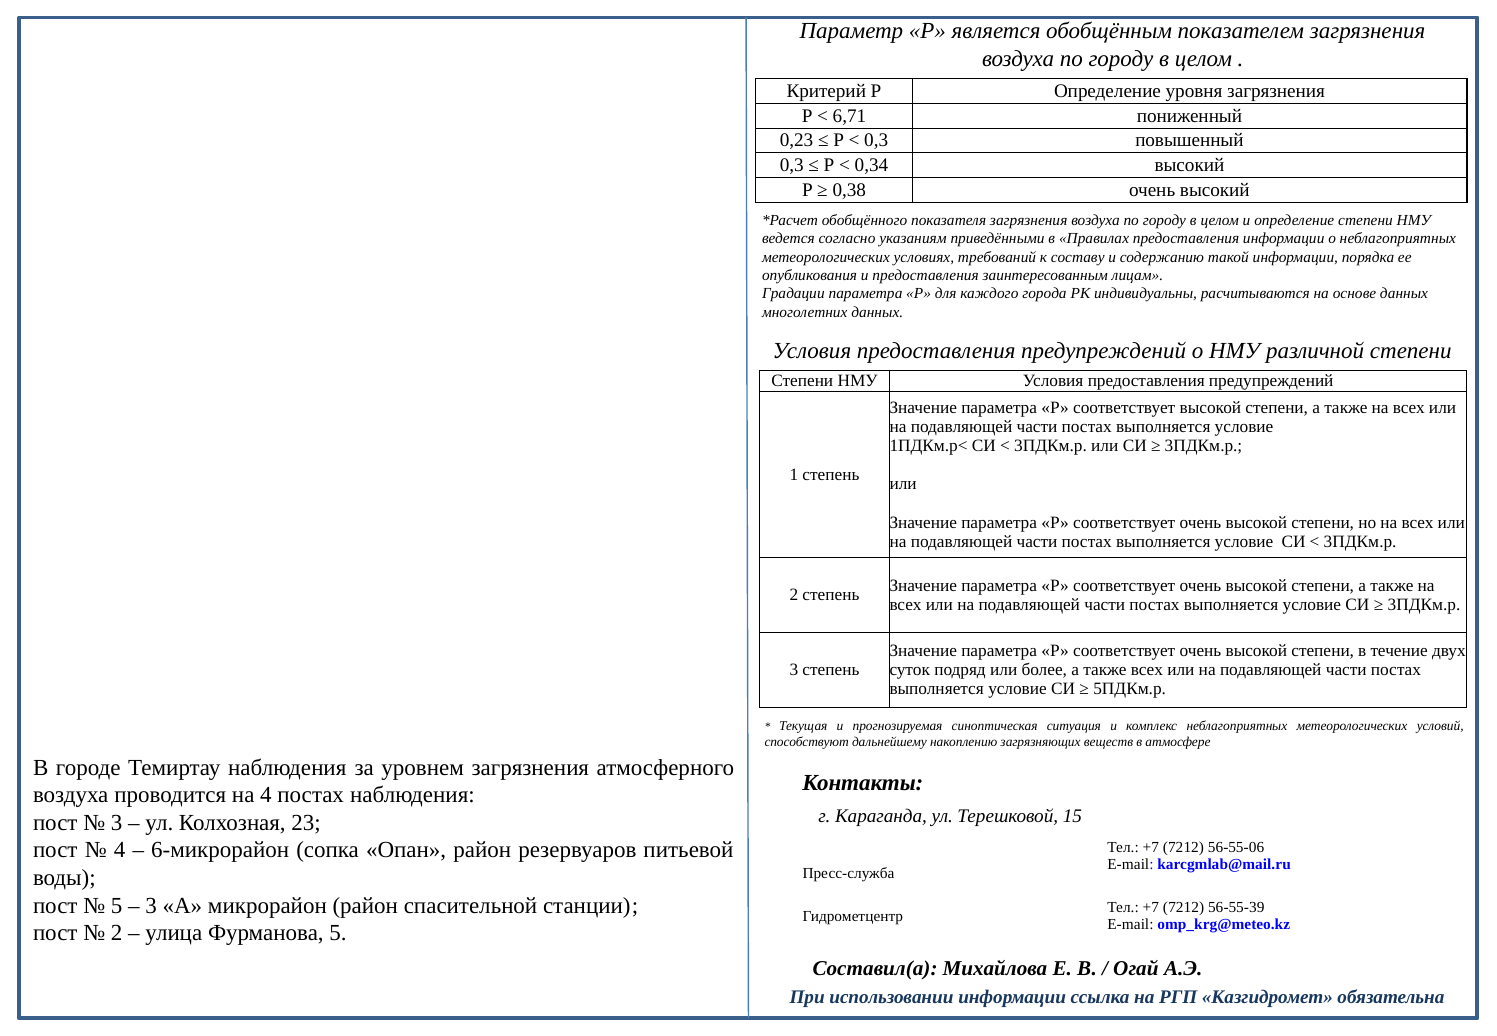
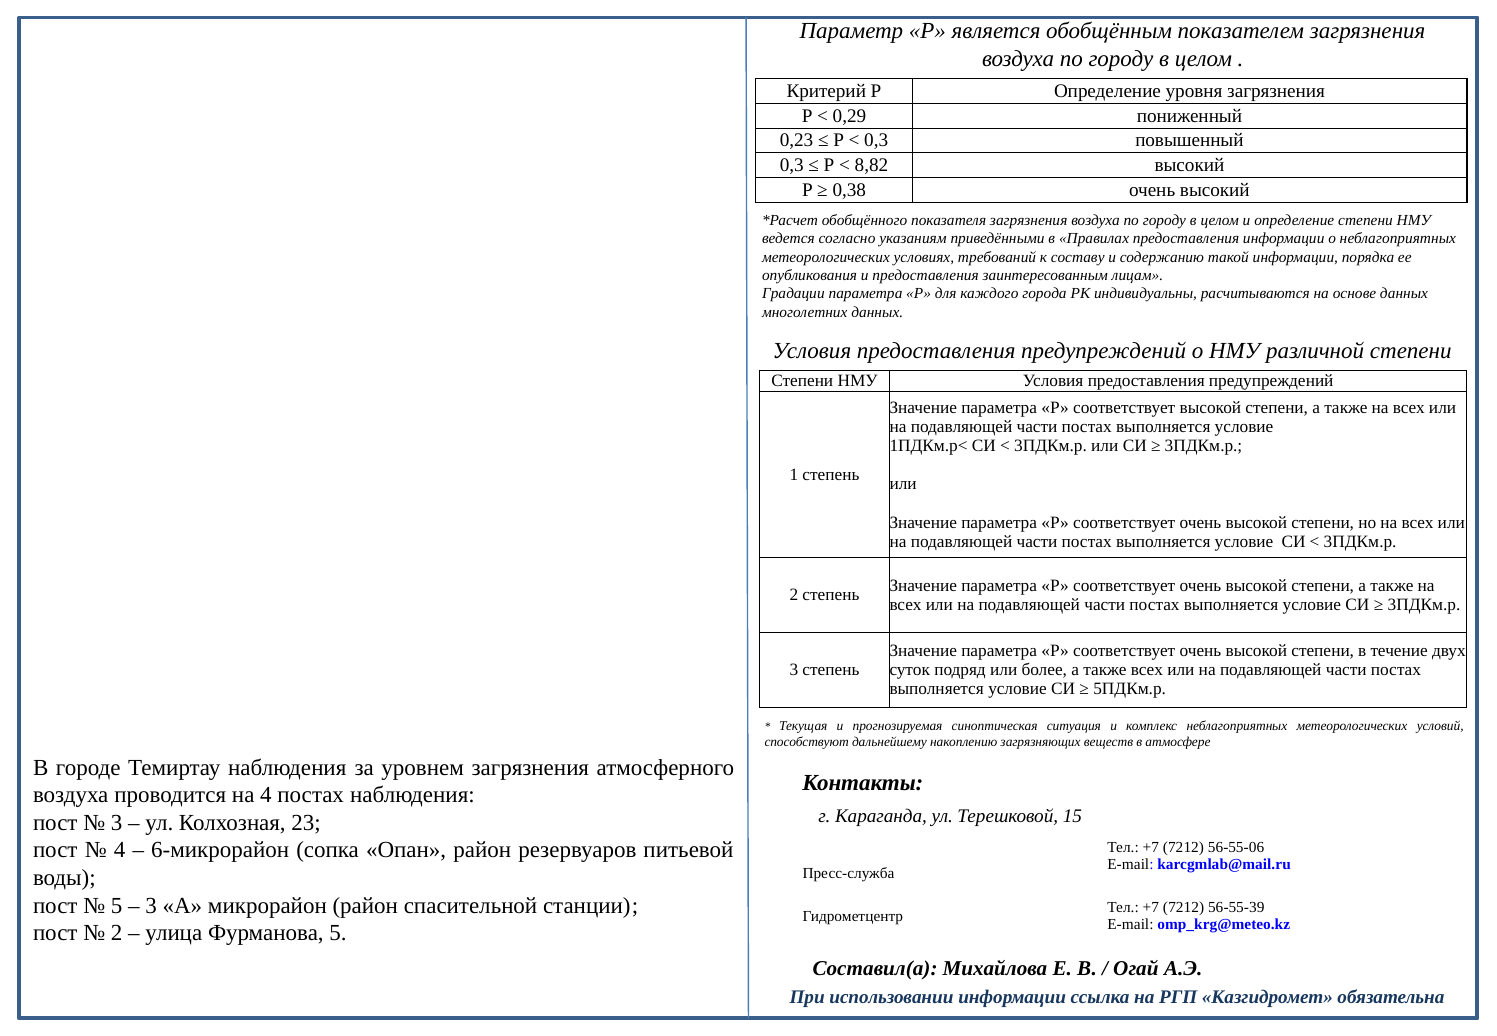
6,71: 6,71 -> 0,29 (850, 116)
0,34: 0,34 -> 8,82 (871, 165)
